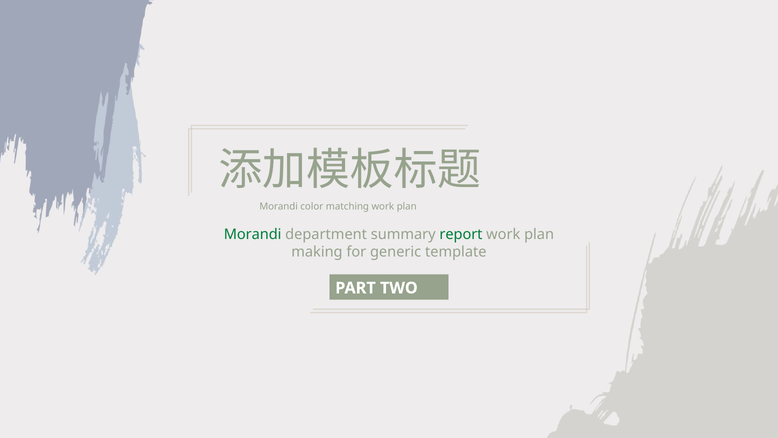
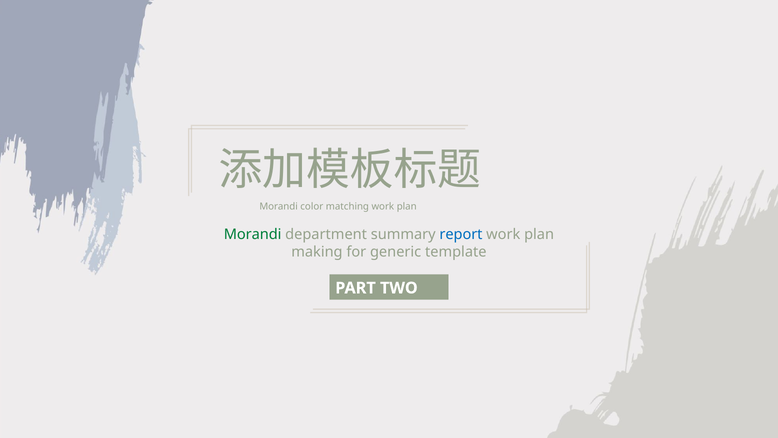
report colour: green -> blue (461, 234)
